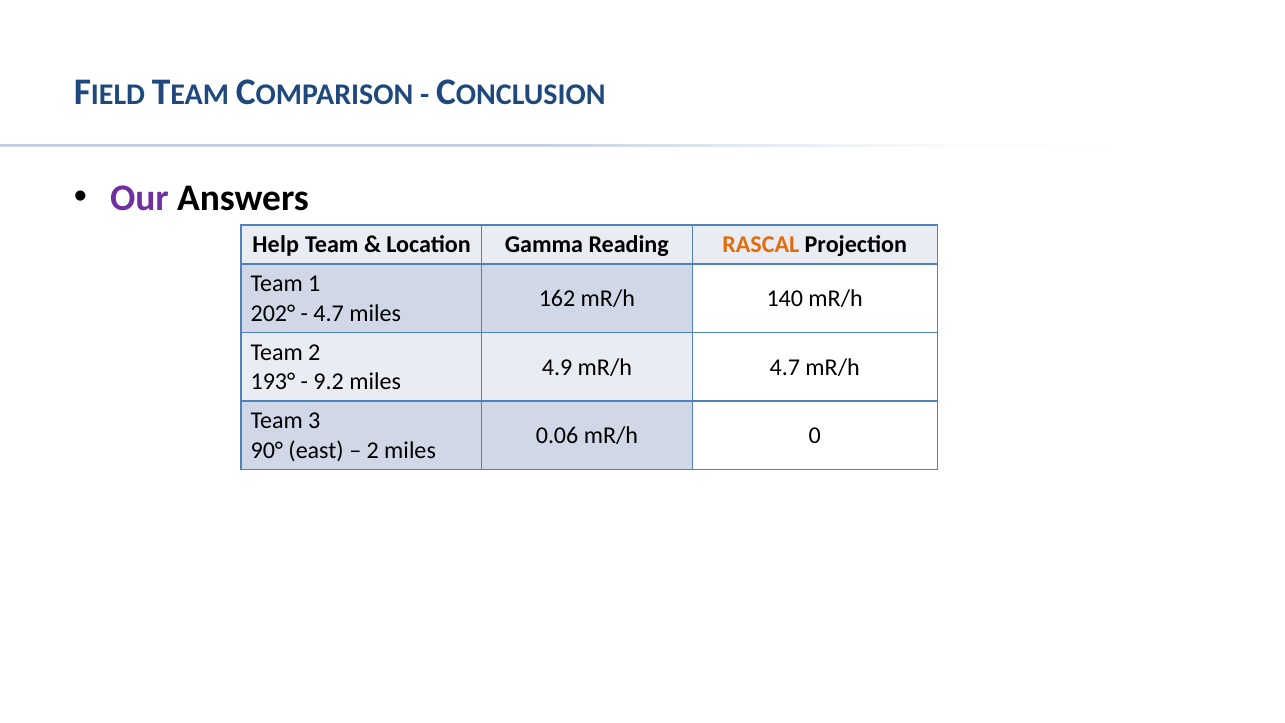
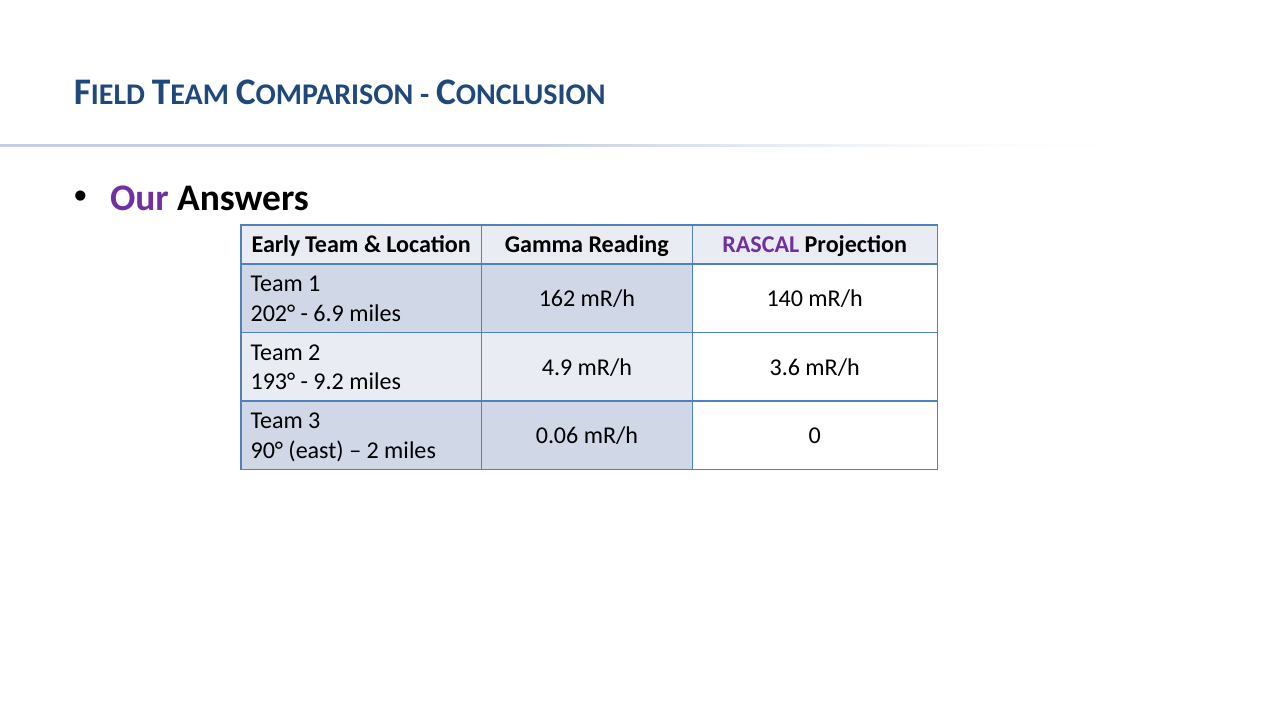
Help: Help -> Early (276, 245)
RASCAL colour: orange -> purple (761, 245)
4.7: 4.7 -> 6.9 (329, 313)
mR/h 4.7: 4.7 -> 3.6 (785, 367)
